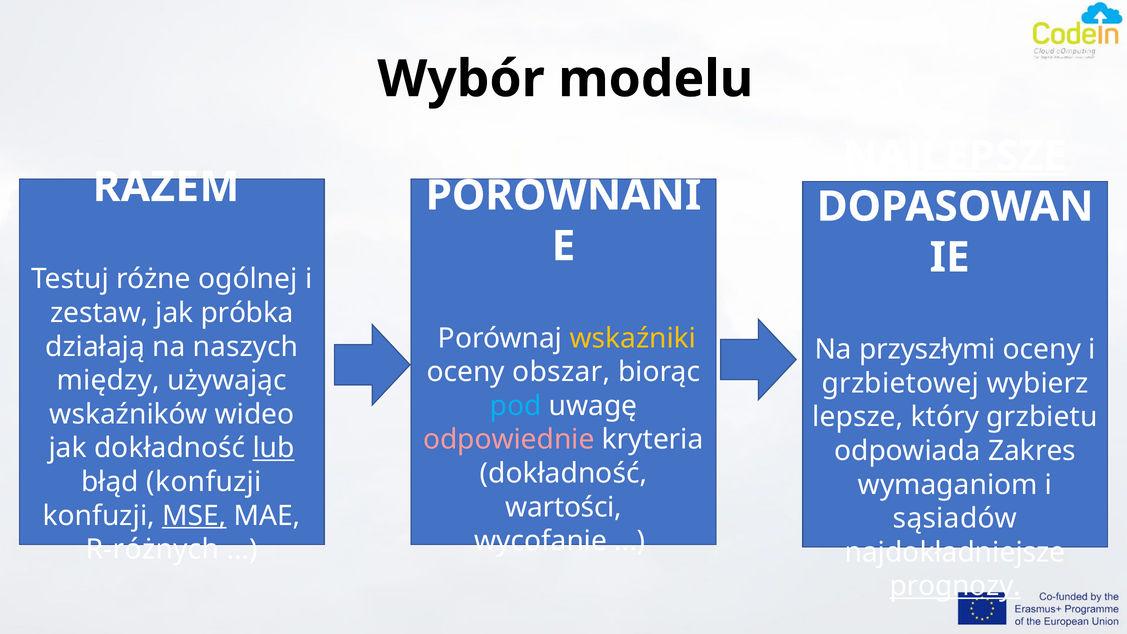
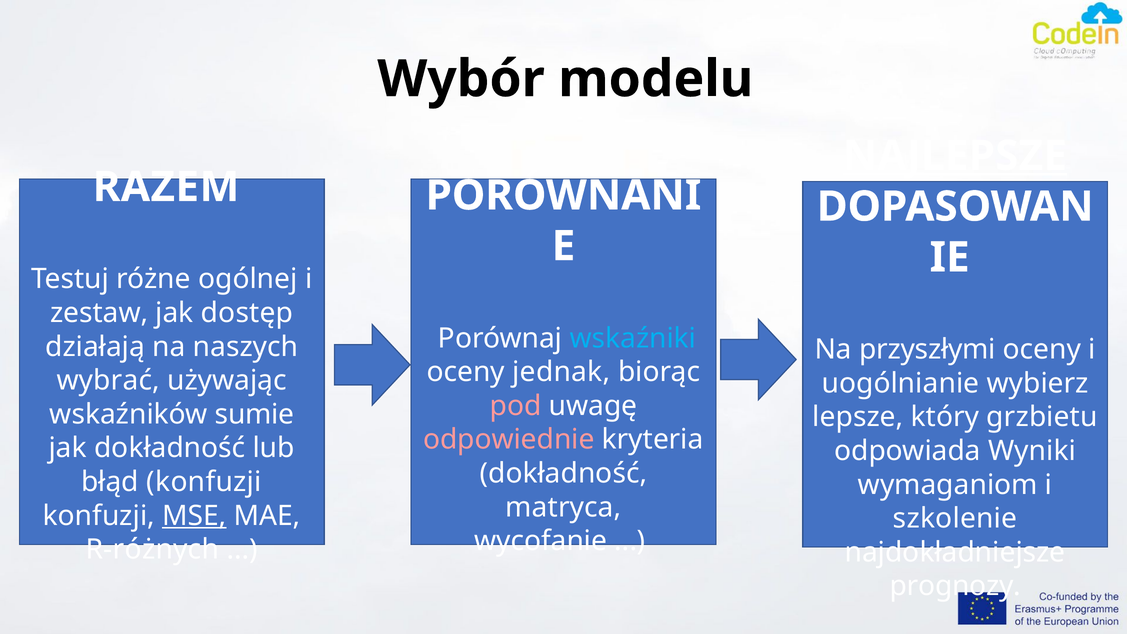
próbka: próbka -> dostęp (247, 313)
wskaźniki colour: yellow -> light blue (633, 338)
obszar: obszar -> jednak (561, 372)
między: między -> wybrać (108, 380)
grzbietowej: grzbietowej -> uogólnianie (900, 383)
pod colour: light blue -> pink (516, 406)
wideo: wideo -> sumie (255, 414)
lub underline: present -> none (274, 448)
Zakres: Zakres -> Wyniki (1032, 451)
wartości: wartości -> matryca (563, 507)
sąsiadów: sąsiadów -> szkolenie (955, 518)
prognozy underline: present -> none (955, 586)
